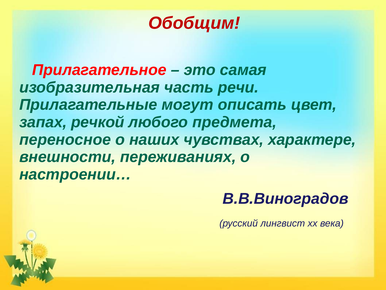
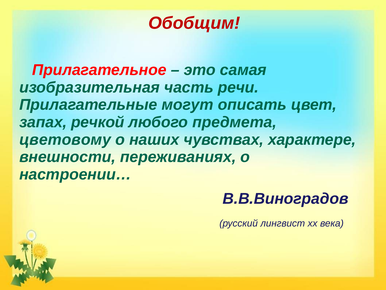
переносное: переносное -> цветовому (65, 139)
